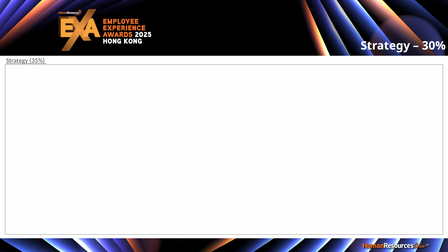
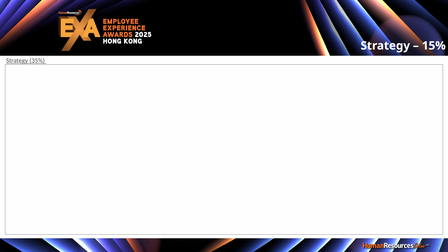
30%: 30% -> 15% (434, 46)
